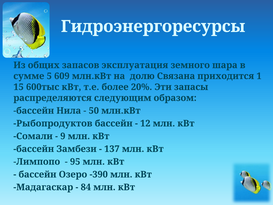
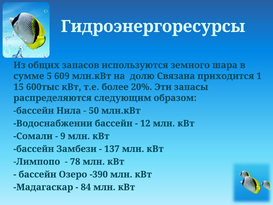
эксплуатация: эксплуатация -> используются (135, 65)
Рыбопродуктов: Рыбопродуктов -> Водоснабжении (53, 123)
95: 95 -> 78 (75, 161)
